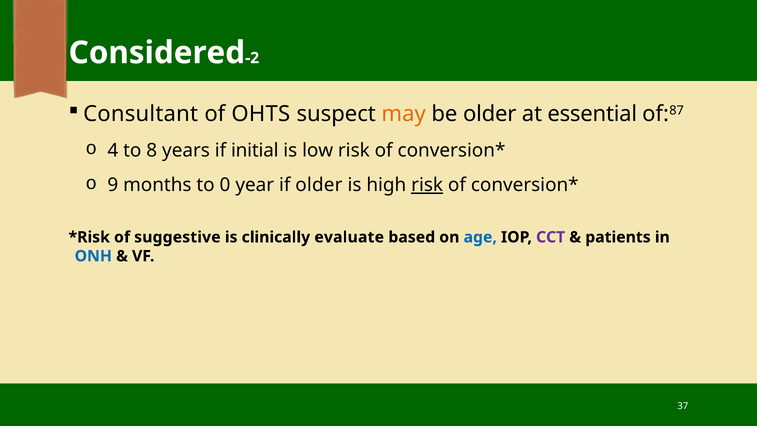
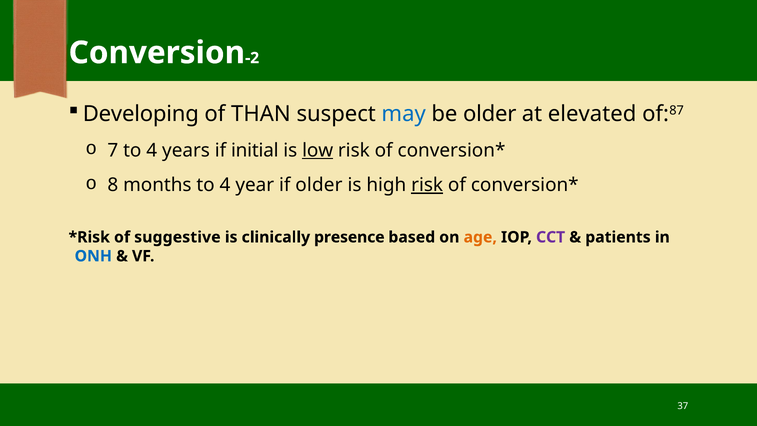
Considered: Considered -> Conversion (157, 53)
Consultant: Consultant -> Developing (141, 114)
OHTS: OHTS -> THAN (261, 114)
may colour: orange -> blue (404, 114)
essential: essential -> elevated (592, 114)
4: 4 -> 7 (113, 150)
8: 8 -> 4 (152, 150)
low underline: none -> present (318, 150)
9: 9 -> 8 (113, 185)
months to 0: 0 -> 4 (225, 185)
evaluate: evaluate -> presence (349, 237)
age colour: blue -> orange (480, 237)
